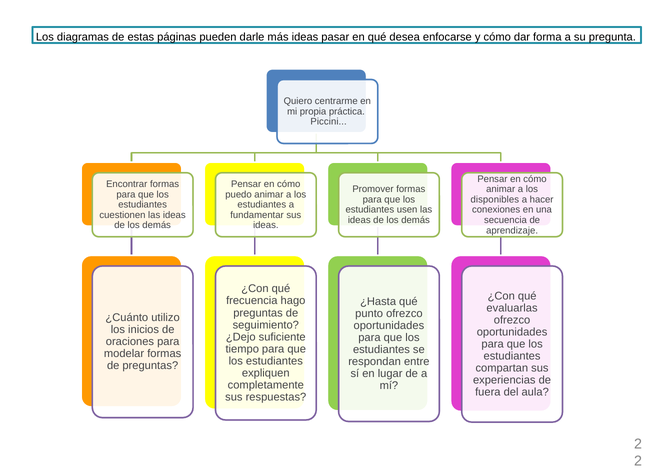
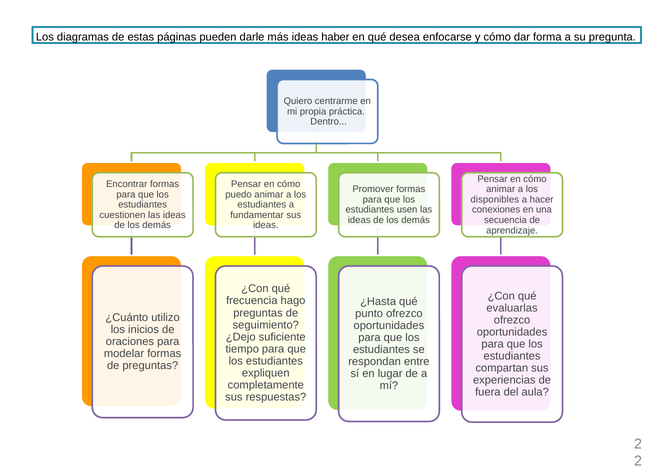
pasar: pasar -> haber (335, 37)
Piccini: Piccini -> Dentro (329, 122)
